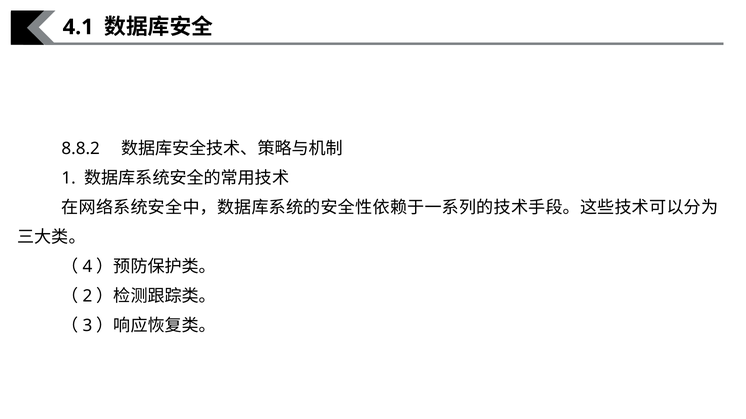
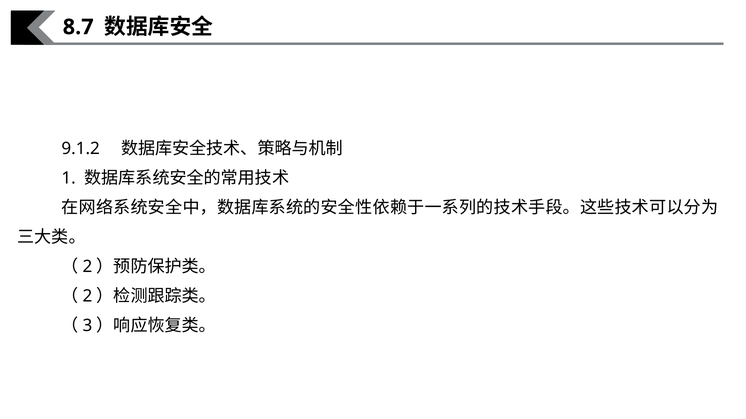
4.1: 4.1 -> 8.7 (78, 27)
8.8.2: 8.8.2 -> 9.1.2 (81, 149)
4: 4 -> 2 (88, 267)
